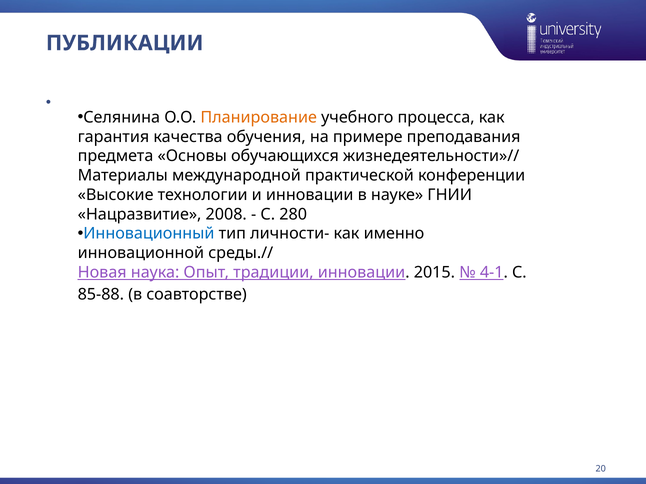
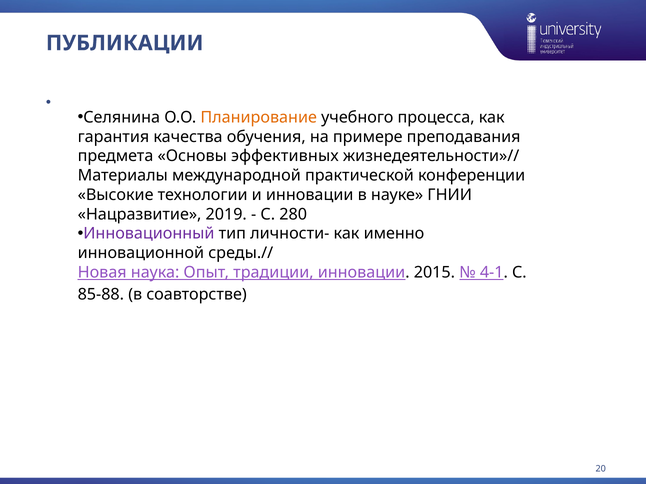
обучающихся: обучающихся -> эффективных (285, 156)
2008: 2008 -> 2019 (226, 214)
Инновационный colour: blue -> purple (149, 234)
